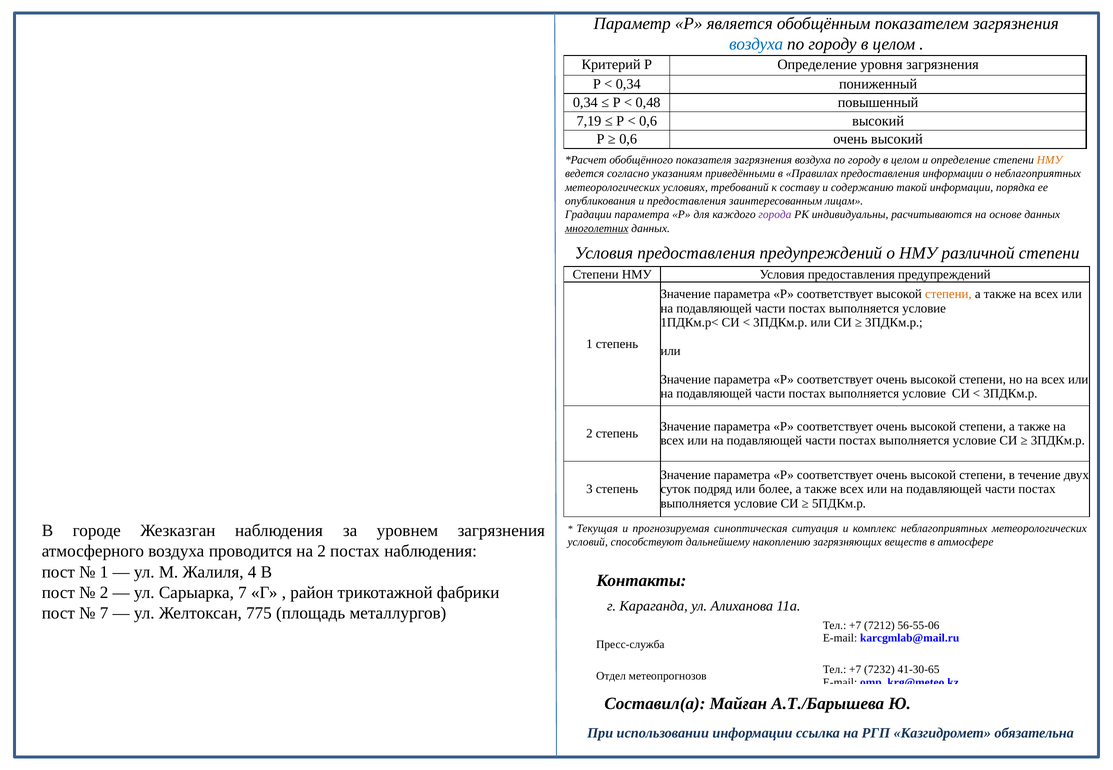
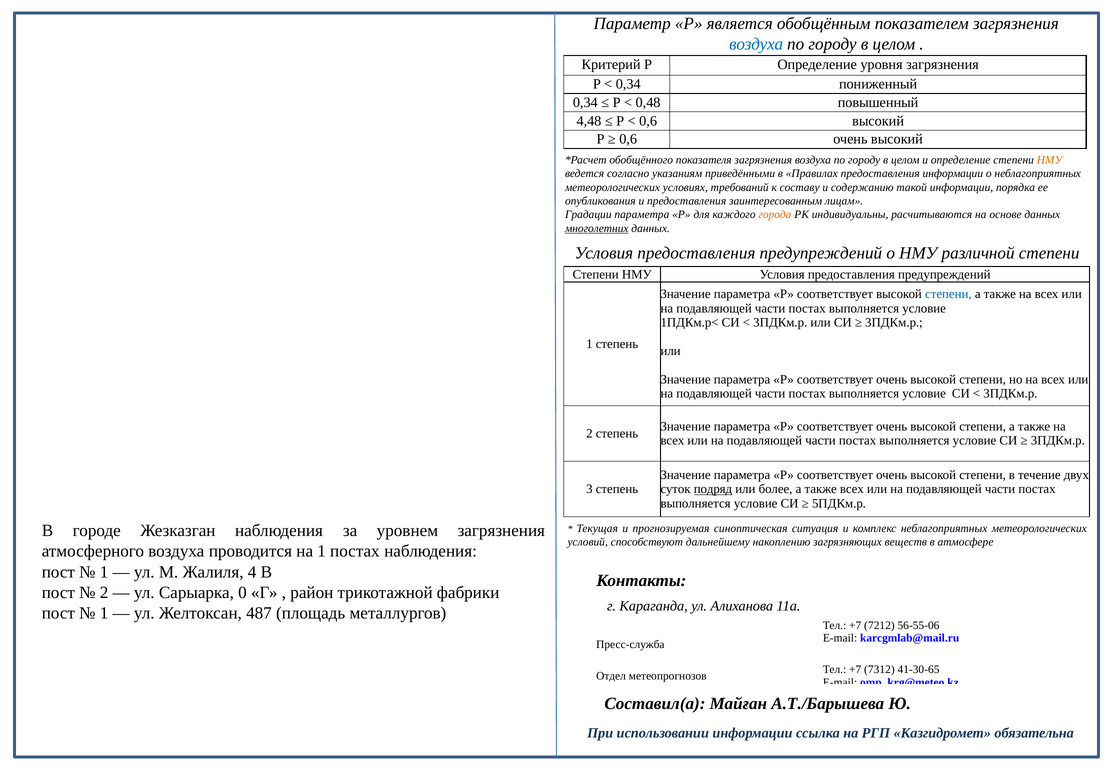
7,19: 7,19 -> 4,48 (589, 121)
города colour: purple -> orange (775, 215)
степени colour: orange -> blue (948, 294)
подряд underline: none -> present (713, 489)
на 2: 2 -> 1 (322, 552)
Сарыарка 7: 7 -> 0 (243, 593)
7: 7 -> 1 (104, 613)
775: 775 -> 487 (259, 613)
7232: 7232 -> 7312 (879, 670)
